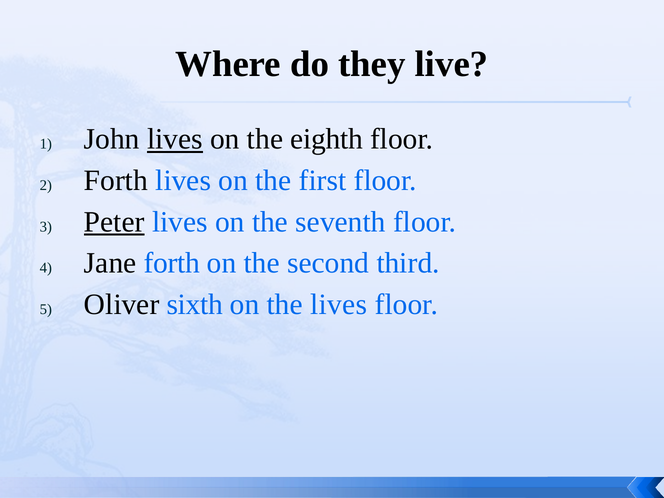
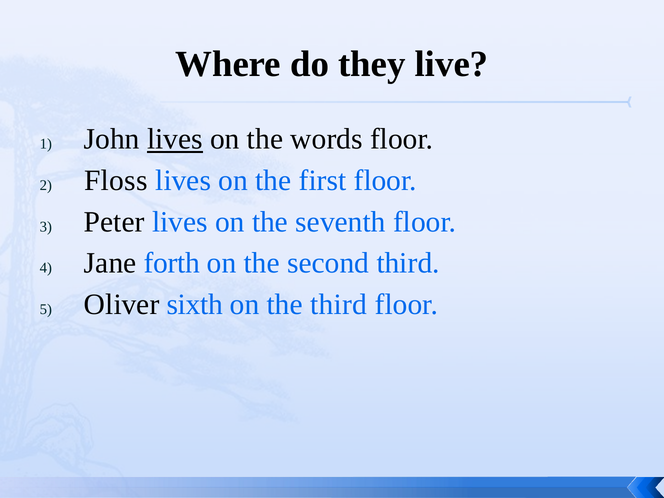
eighth: eighth -> words (327, 139)
Forth: Forth -> Floss (116, 181)
Peter underline: present -> none (114, 222)
the lives: lives -> third (339, 305)
